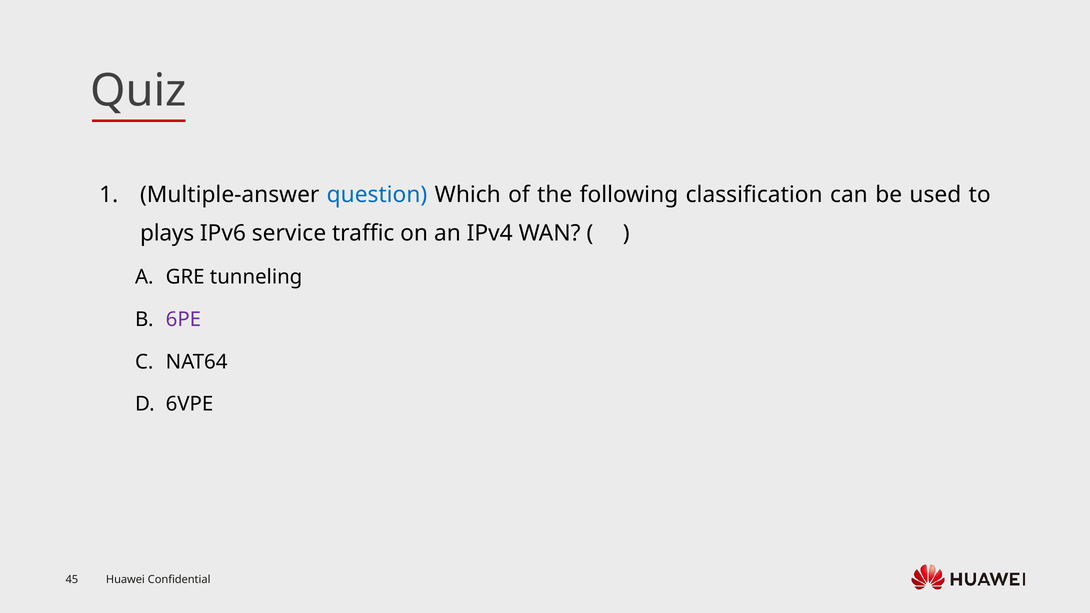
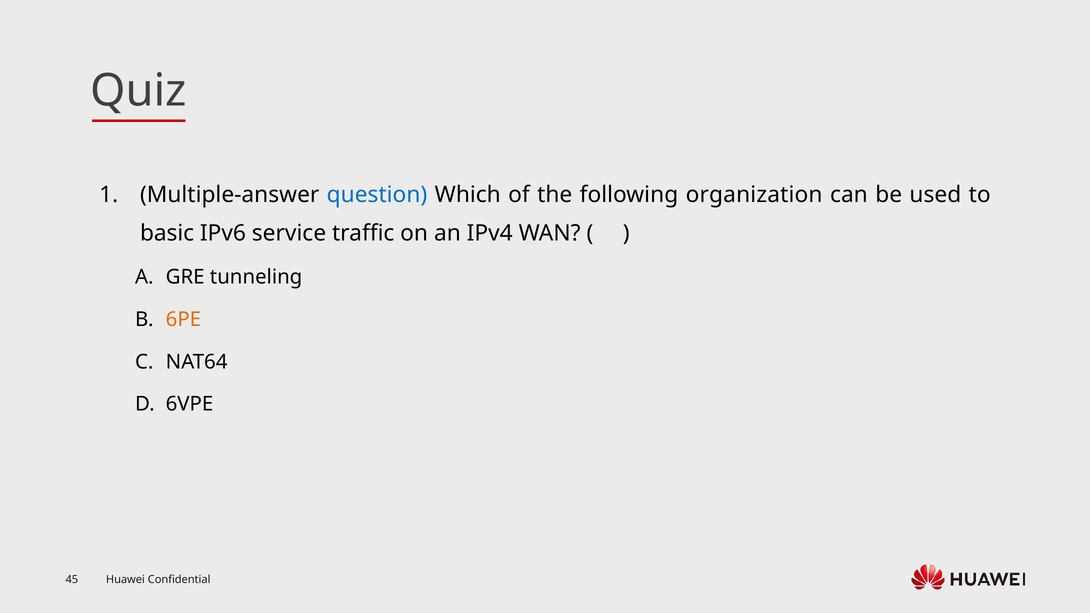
classification: classification -> organization (754, 195)
plays: plays -> basic (167, 233)
6PE colour: purple -> orange (183, 319)
